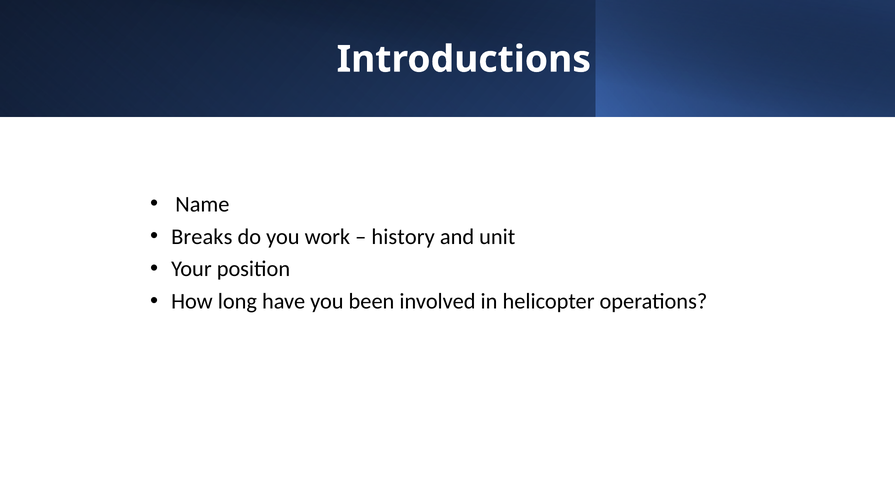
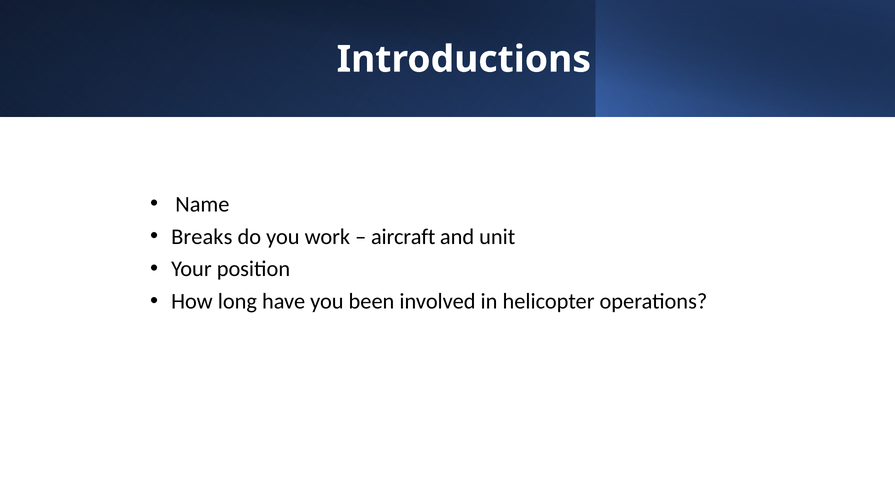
history: history -> aircraft (403, 236)
